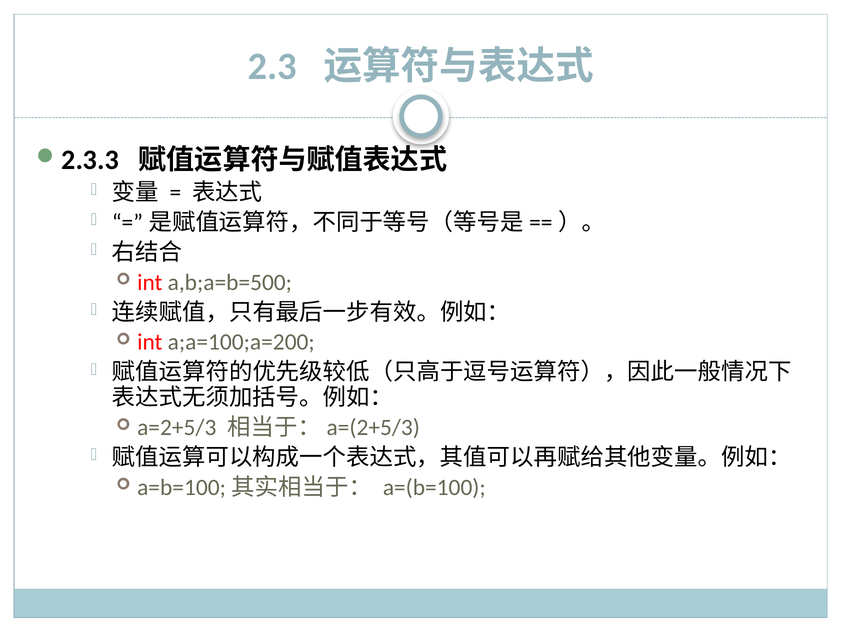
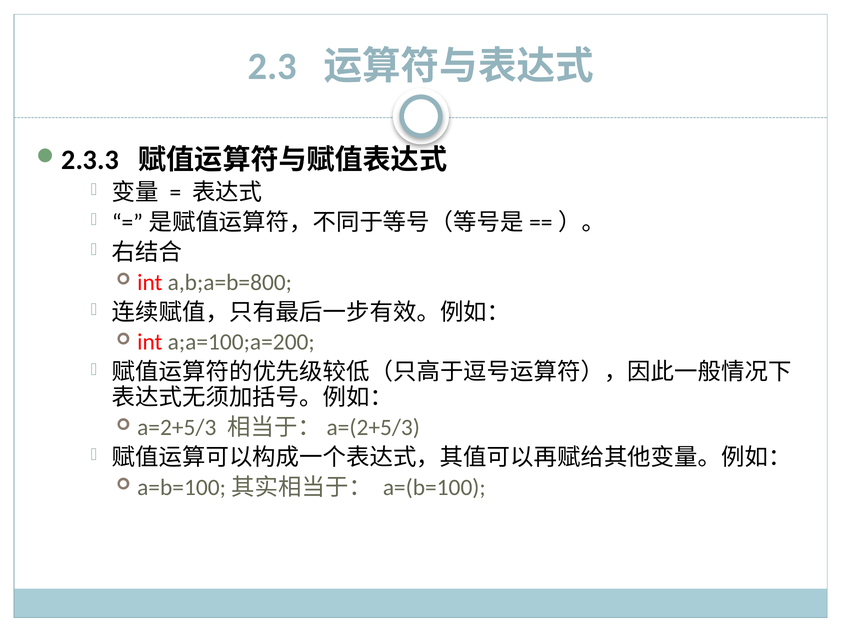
a,b;a=b=500: a,b;a=b=500 -> a,b;a=b=800 (230, 282)
